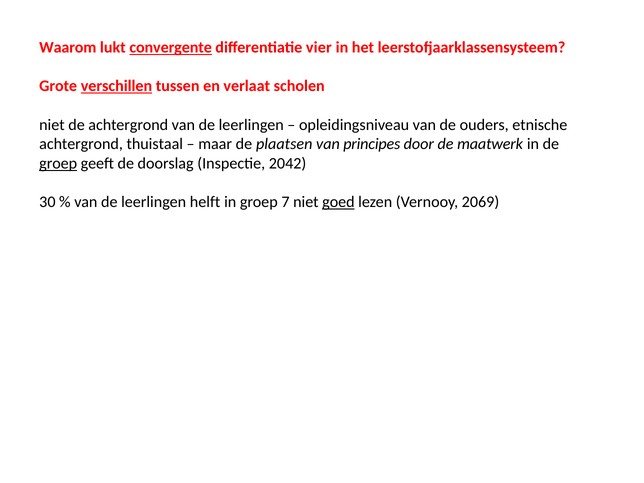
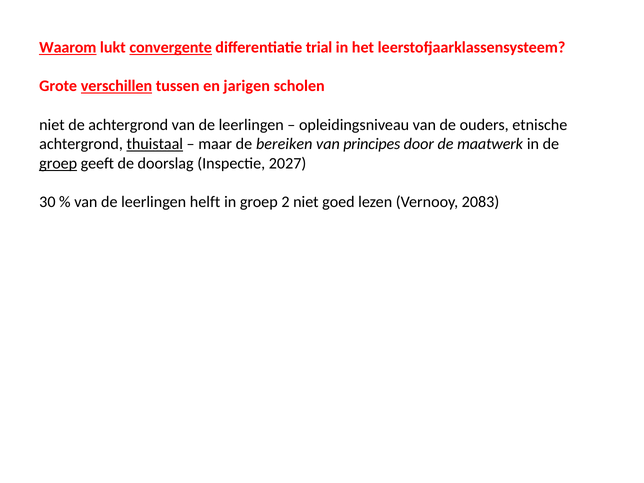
Waarom underline: none -> present (68, 48)
vier: vier -> trial (319, 48)
verlaat: verlaat -> jarigen (247, 86)
thuistaal underline: none -> present (155, 144)
plaatsen: plaatsen -> bereiken (284, 144)
2042: 2042 -> 2027 (288, 163)
7: 7 -> 2 (285, 202)
goed underline: present -> none (338, 202)
2069: 2069 -> 2083 (481, 202)
